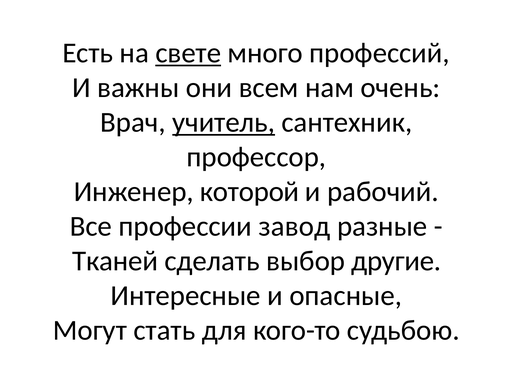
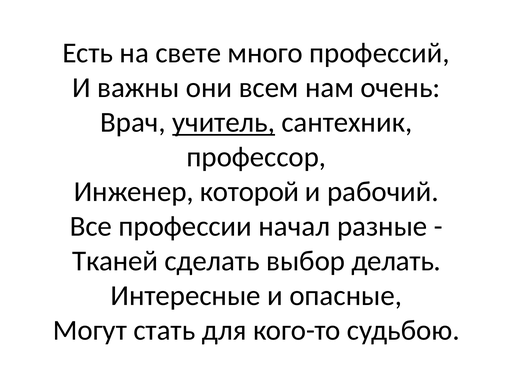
свете underline: present -> none (188, 53)
завод: завод -> начал (294, 227)
другие: другие -> делать (396, 262)
